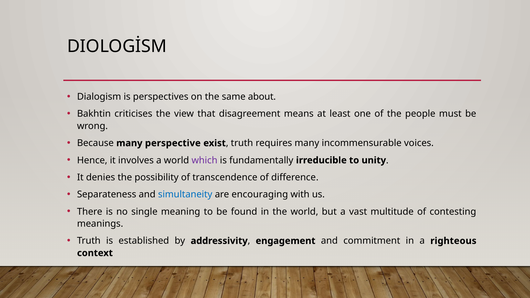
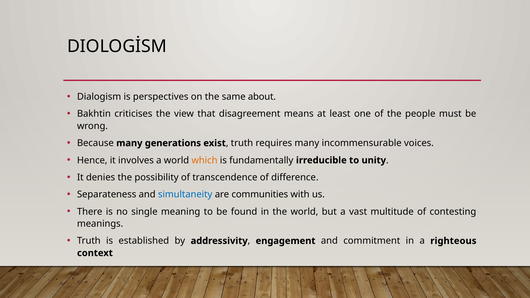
perspective: perspective -> generations (173, 143)
which colour: purple -> orange (204, 160)
encouraging: encouraging -> communities (260, 195)
